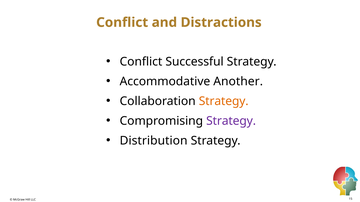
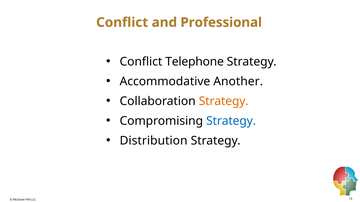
Distractions: Distractions -> Professional (221, 22)
Successful: Successful -> Telephone (195, 62)
Strategy colour: purple -> blue (231, 121)
